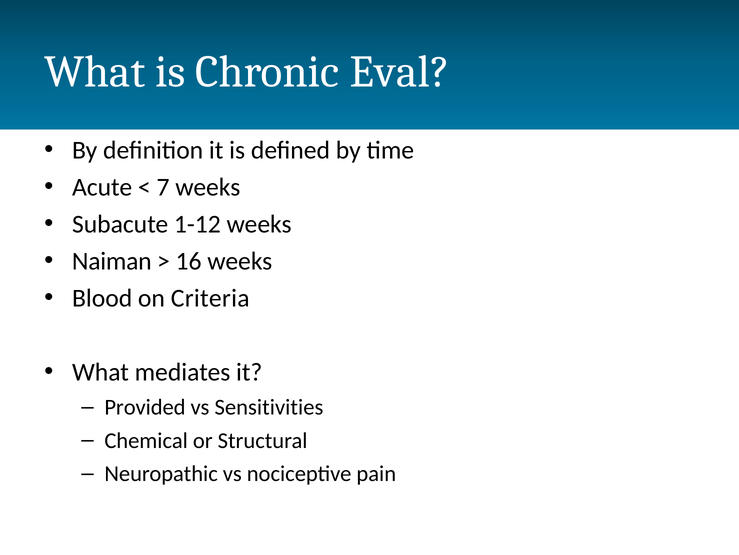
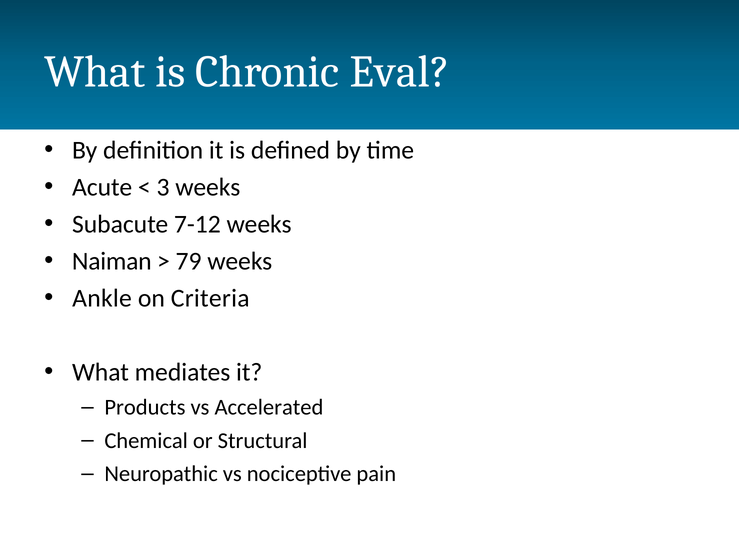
7: 7 -> 3 (163, 187)
1-12: 1-12 -> 7-12 (197, 224)
16: 16 -> 79 (189, 261)
Blood: Blood -> Ankle (102, 298)
Provided: Provided -> Products (145, 407)
Sensitivities: Sensitivities -> Accelerated (269, 407)
